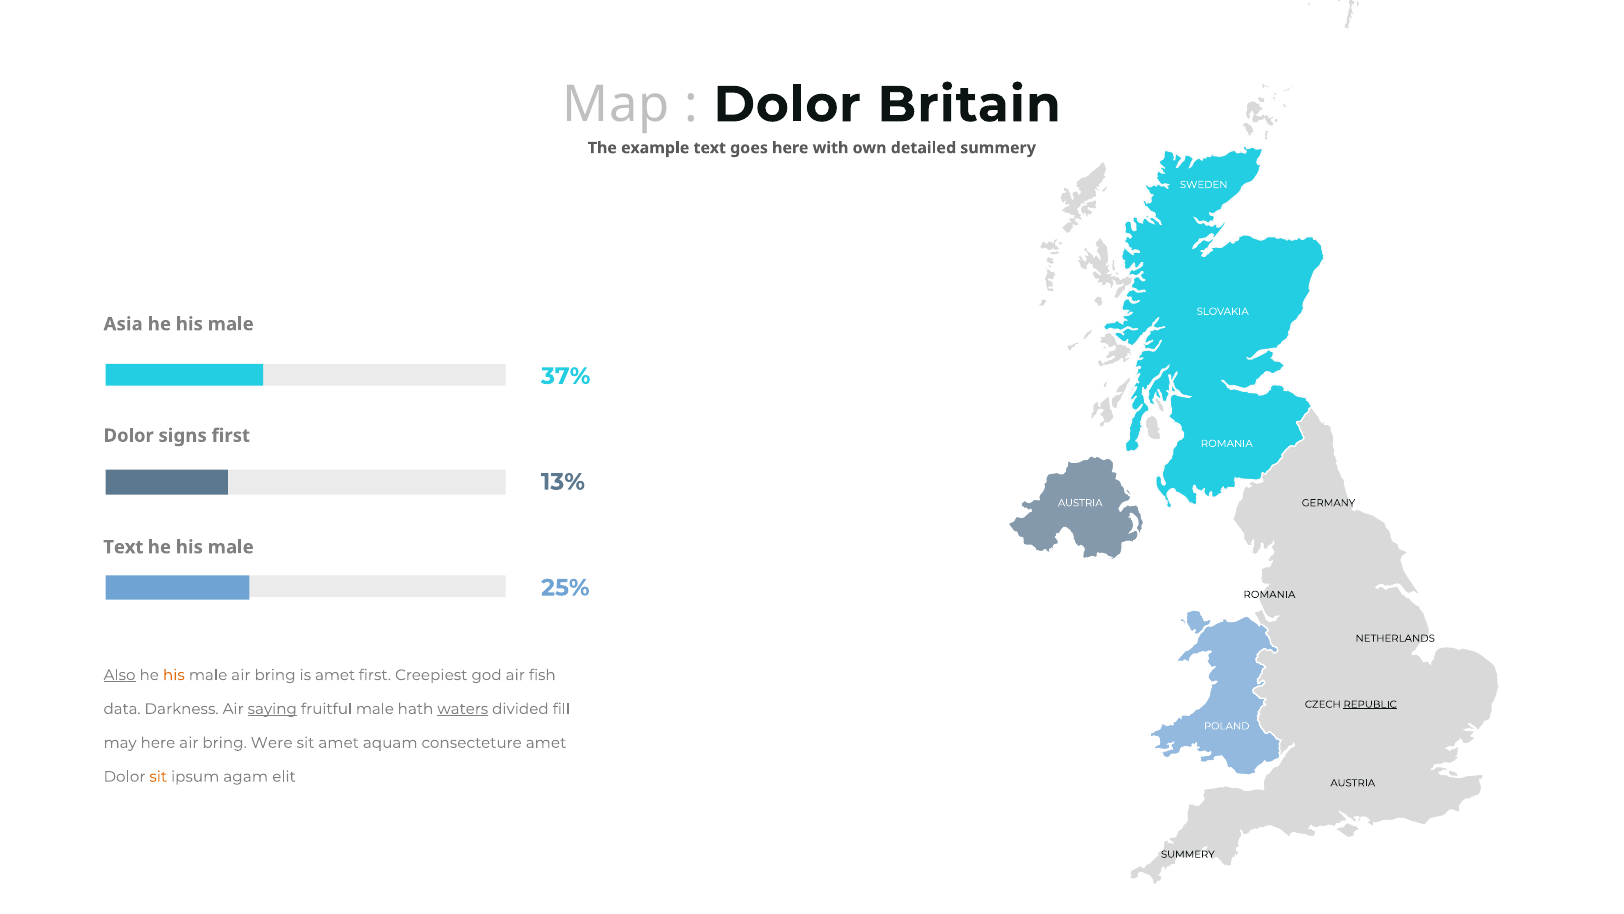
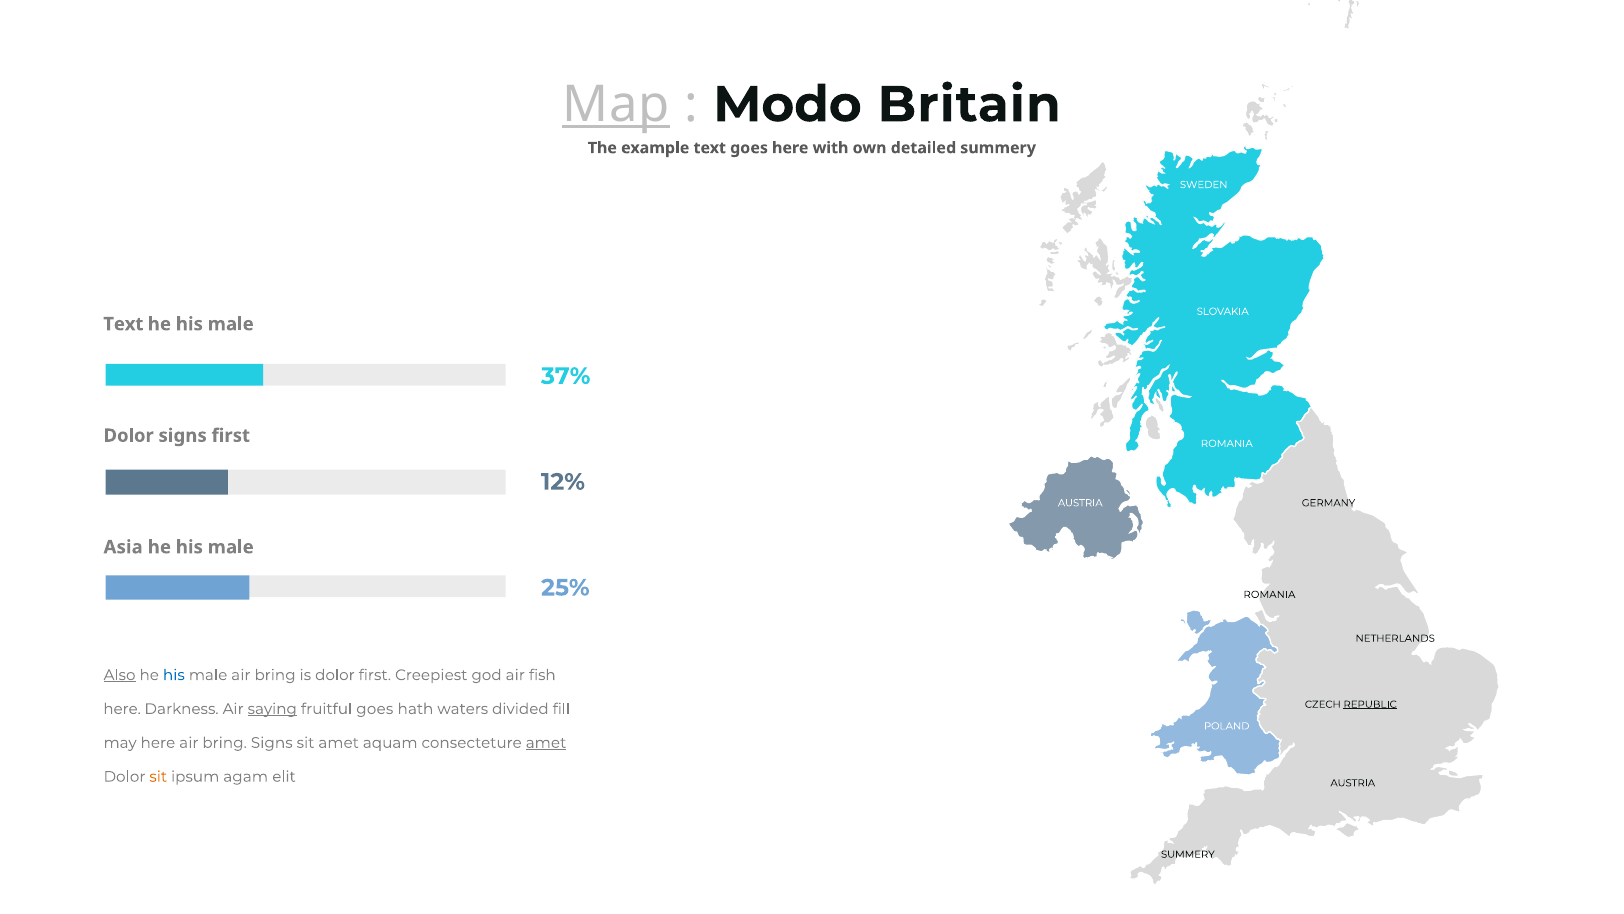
Map underline: none -> present (616, 105)
Dolor: Dolor -> Modo (788, 105)
Asia: Asia -> Text (123, 324)
13%: 13% -> 12% (563, 482)
Text: Text -> Asia (123, 547)
his colour: orange -> blue (174, 675)
is amet: amet -> dolor (335, 675)
data: data -> here (122, 709)
fruitful male: male -> goes (375, 709)
waters underline: present -> none (463, 709)
bring Were: Were -> Signs (272, 742)
amet underline: none -> present (546, 742)
